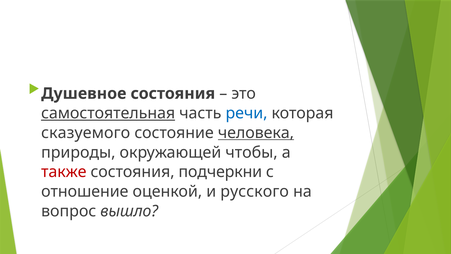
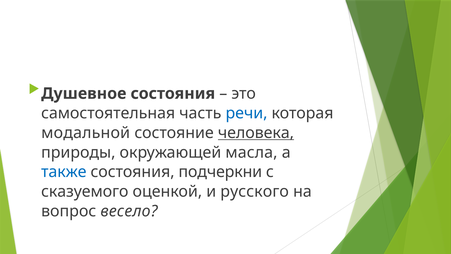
самостоятельная underline: present -> none (108, 113)
сказуемого: сказуемого -> модальной (86, 133)
чтобы: чтобы -> масла (251, 152)
также colour: red -> blue (64, 172)
отношение: отношение -> сказуемого (85, 191)
вышло: вышло -> весело (129, 211)
